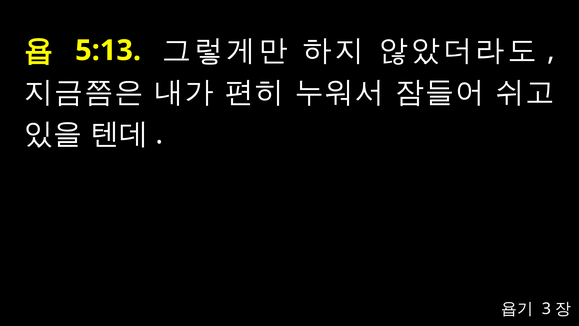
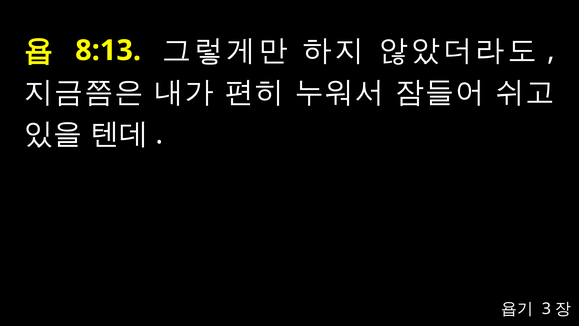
5:13: 5:13 -> 8:13 (108, 50)
